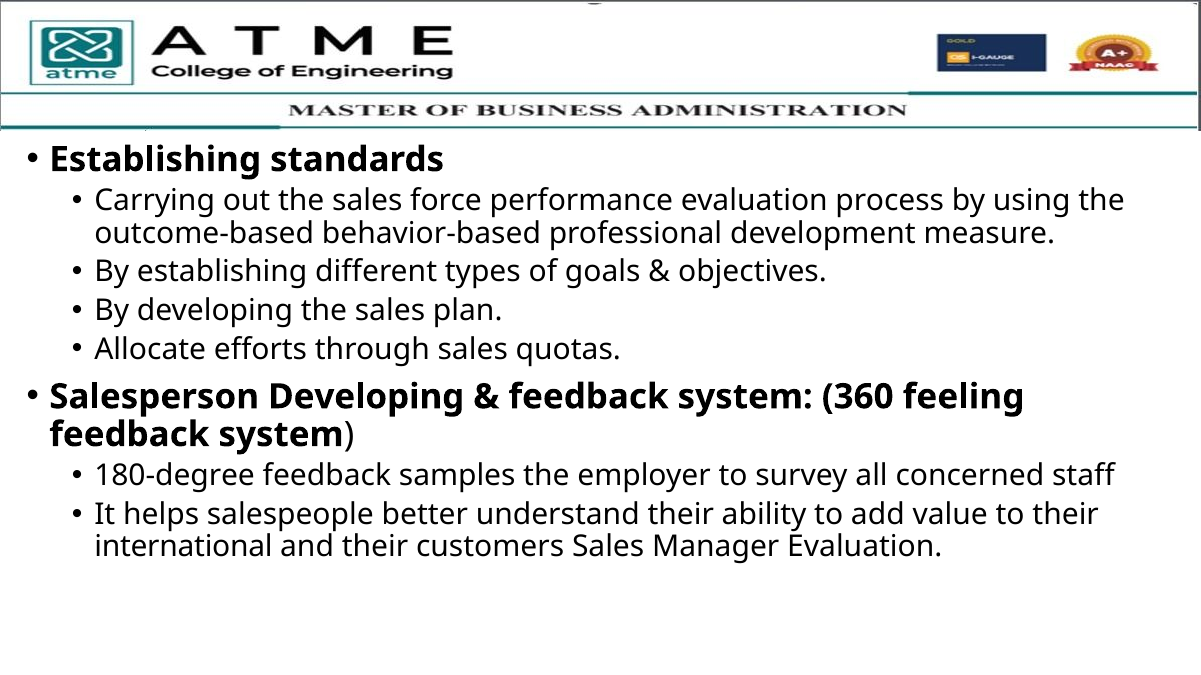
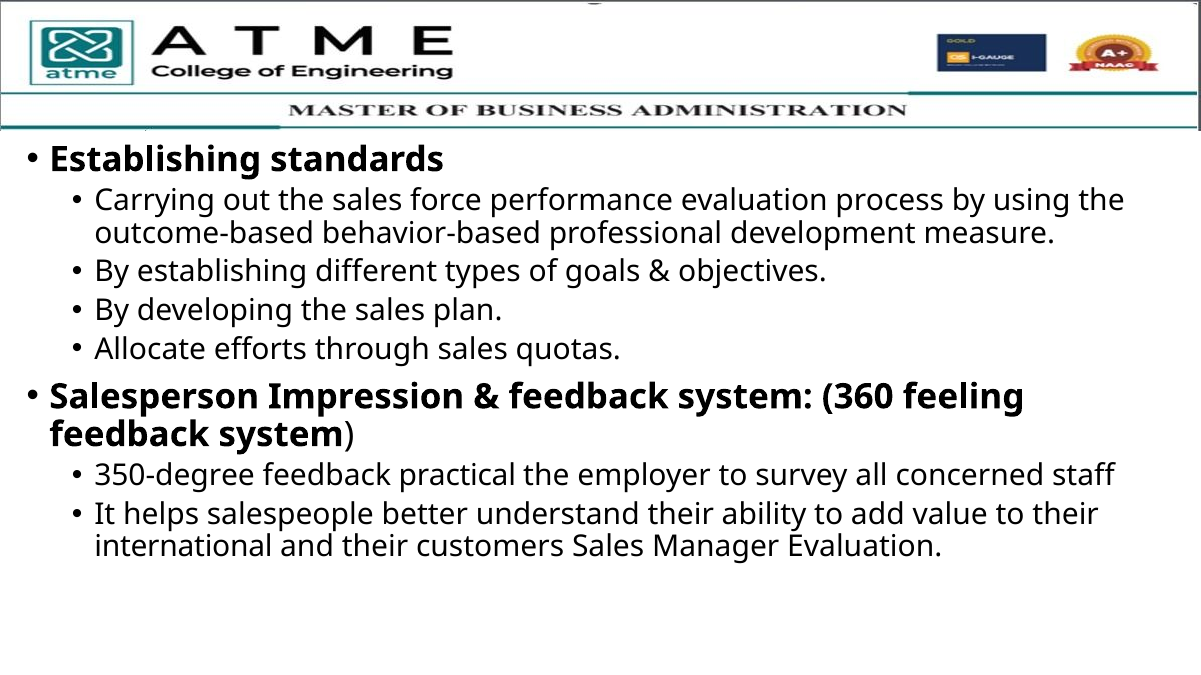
Salesperson Developing: Developing -> Impression (366, 397)
180-degree: 180-degree -> 350-degree (175, 476)
samples: samples -> practical (457, 476)
